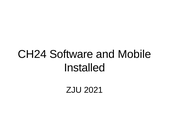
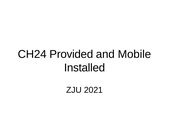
Software: Software -> Provided (71, 54)
